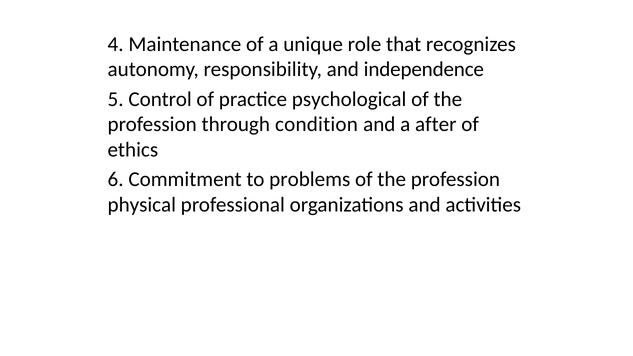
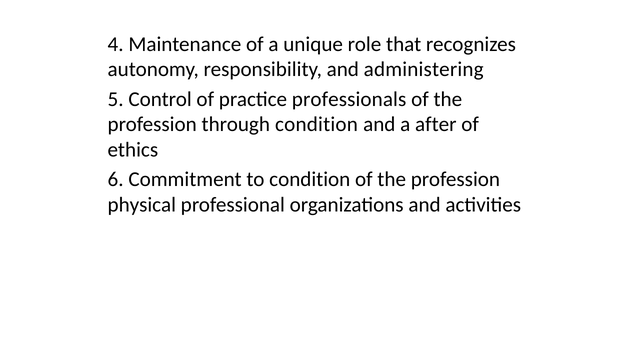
independence: independence -> administering (424, 70)
psychological: psychological -> professionals (349, 99)
to problems: problems -> condition (310, 179)
